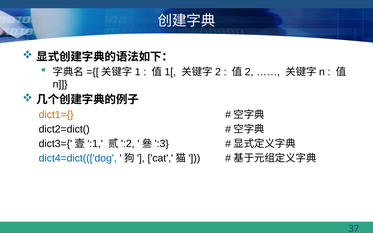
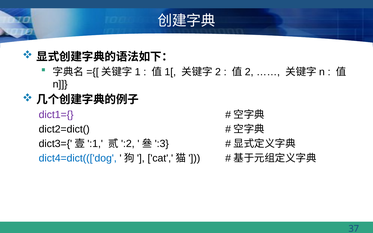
dict1={ colour: orange -> purple (56, 115)
